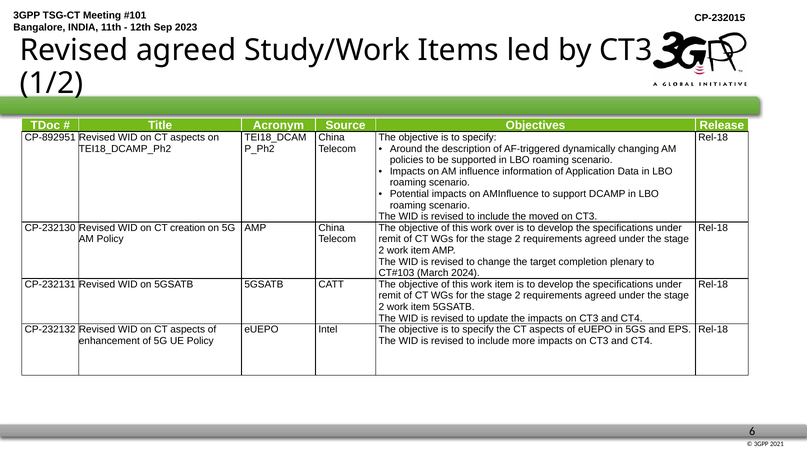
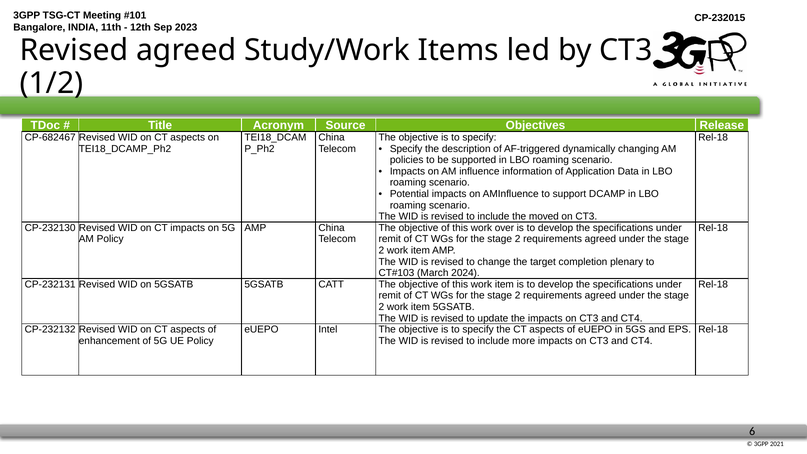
CP-892951: CP-892951 -> CP-682467 (50, 137)
Around: Around -> Specify (406, 149)
CT creation: creation -> impacts (188, 228)
